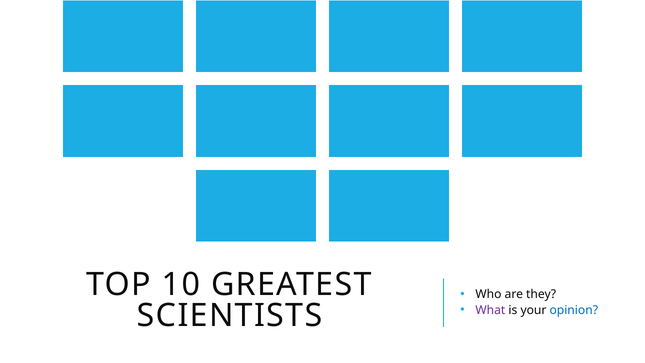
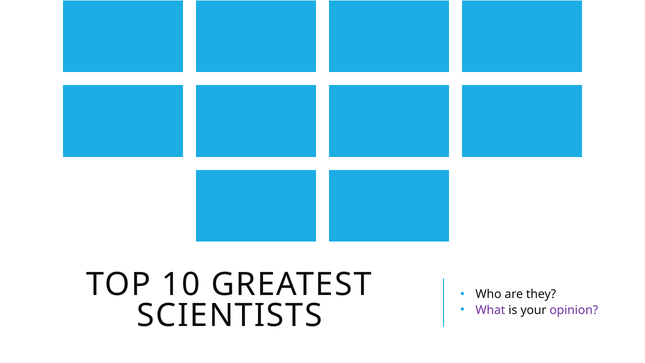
opinion colour: blue -> purple (574, 310)
